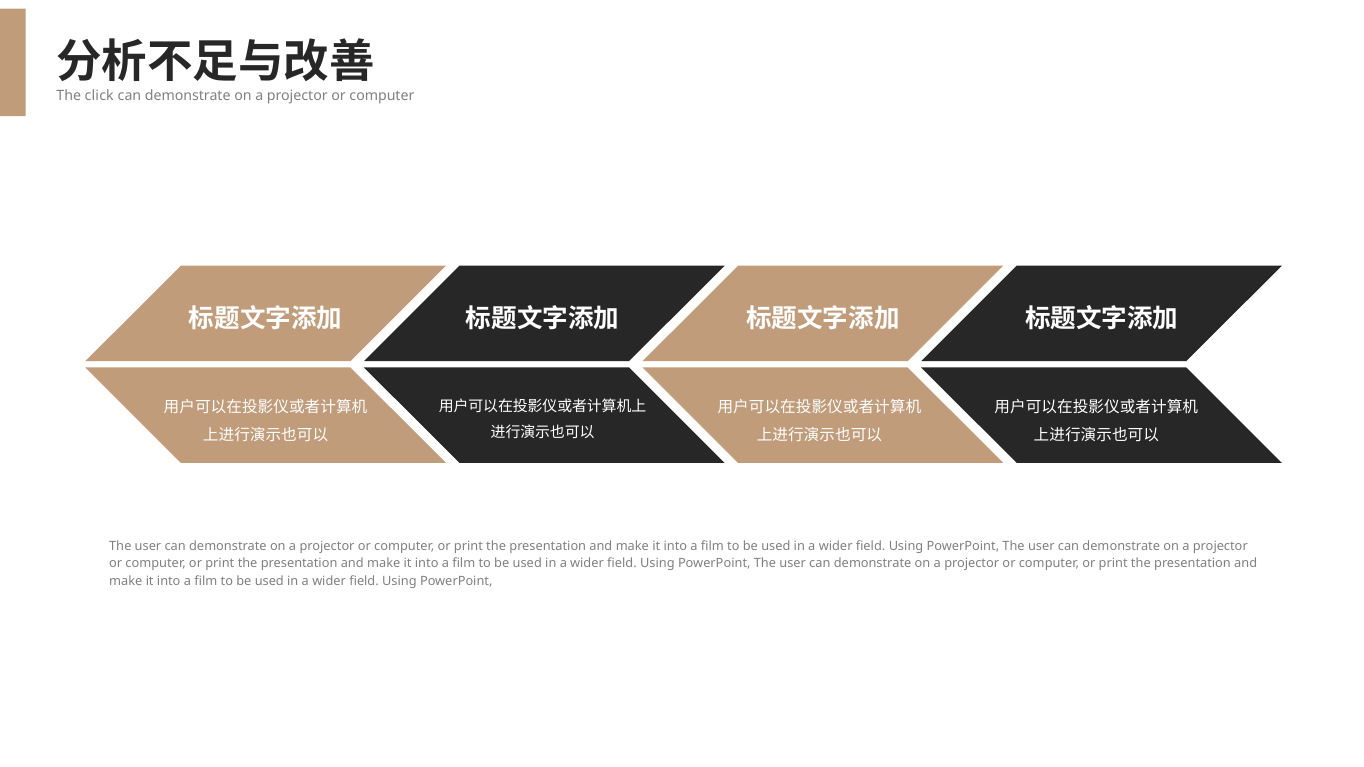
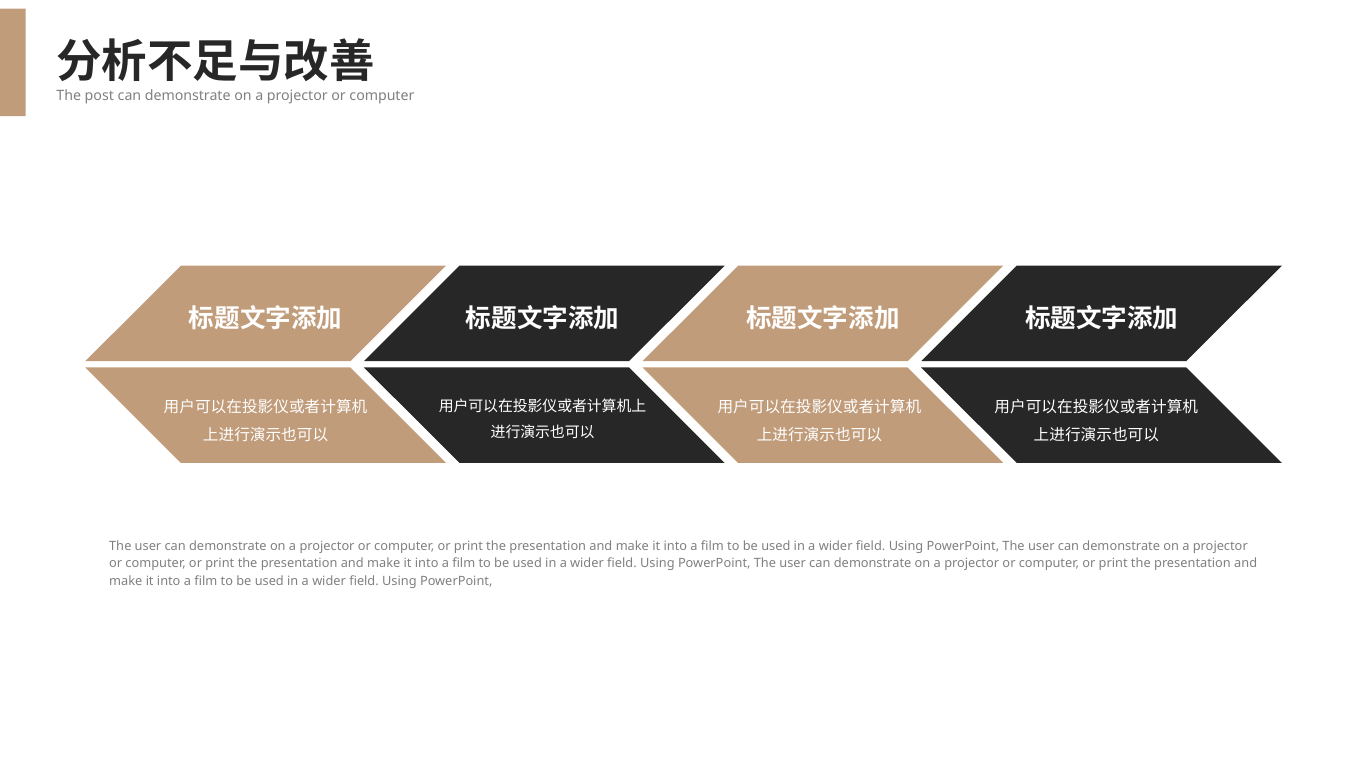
click: click -> post (99, 96)
